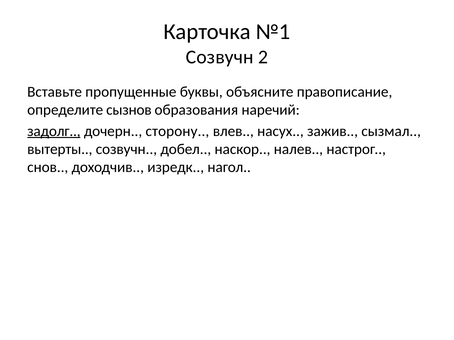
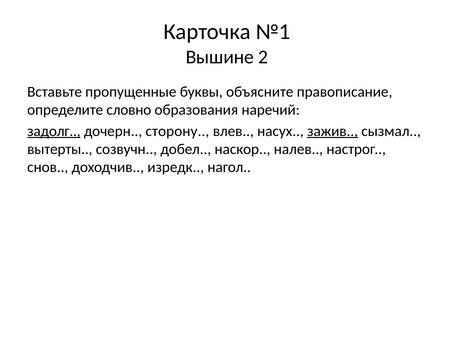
Созвучн: Созвучн -> Вышине (220, 57)
сызнов: сызнов -> словно (129, 110)
зажив underline: none -> present (333, 131)
